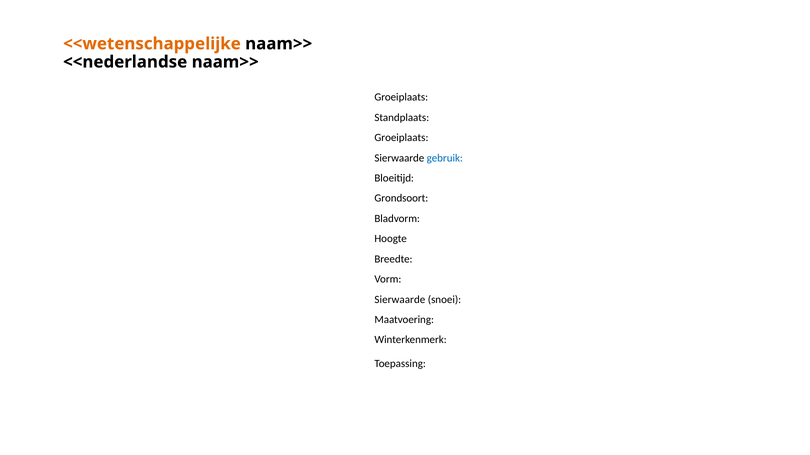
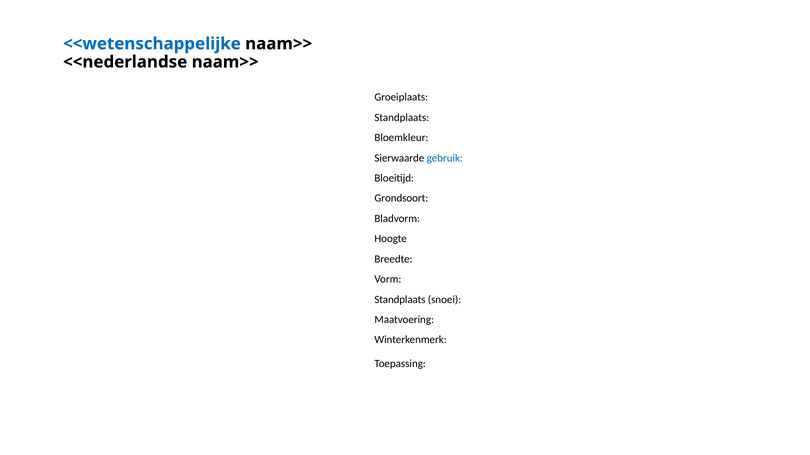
<<wetenschappelijke colour: orange -> blue (152, 44)
Groeiplaats: Groeiplaats -> Bloemkleur (401, 138)
Sierwaarde: Sierwaarde -> Standplaats (400, 300)
